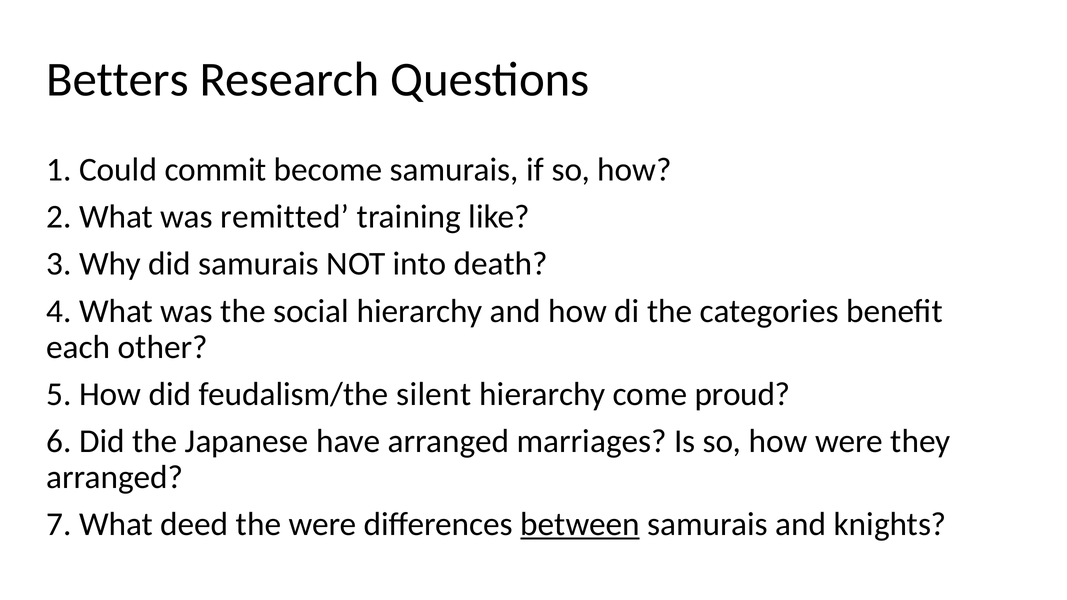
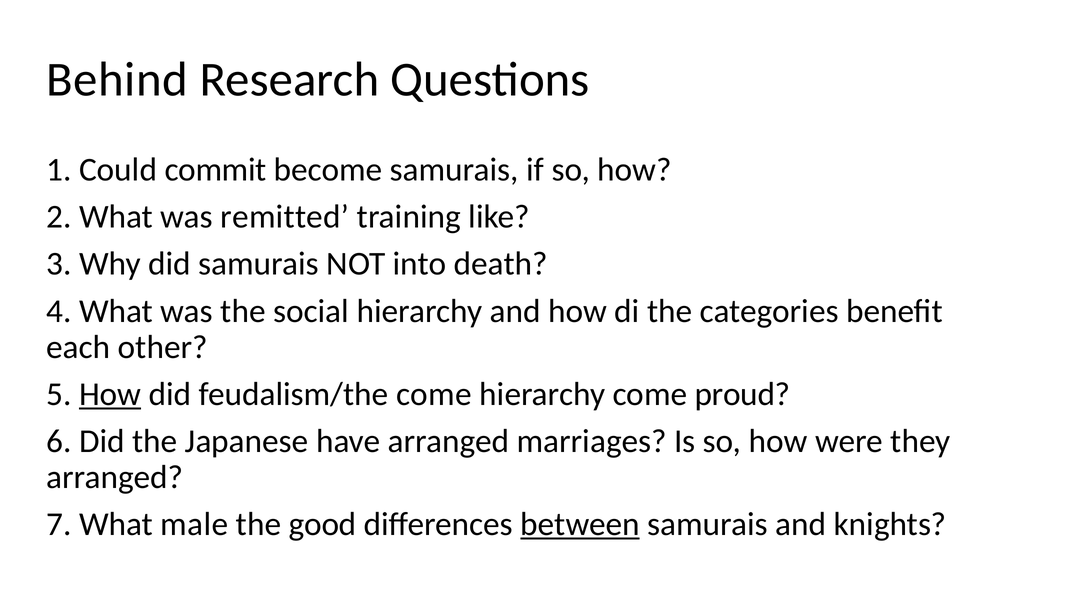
Betters: Betters -> Behind (117, 79)
How underline: none -> present (110, 394)
feudalism/the silent: silent -> come (434, 394)
deed: deed -> male (194, 525)
the were: were -> good (323, 525)
